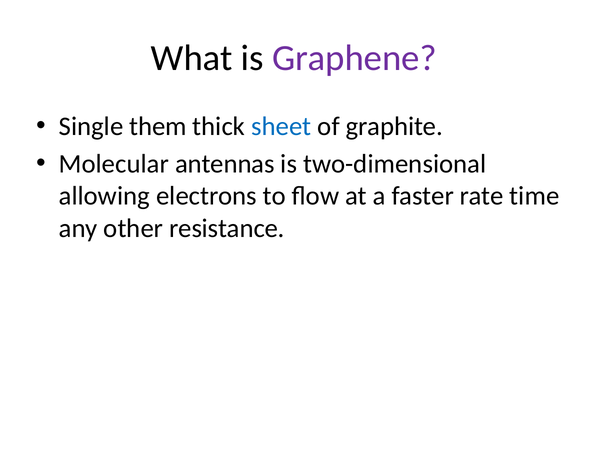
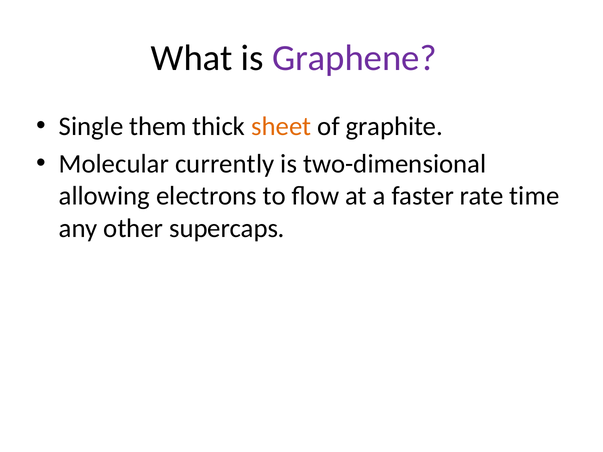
sheet colour: blue -> orange (281, 126)
antennas: antennas -> currently (225, 164)
resistance: resistance -> supercaps (227, 228)
